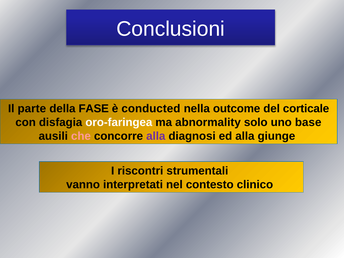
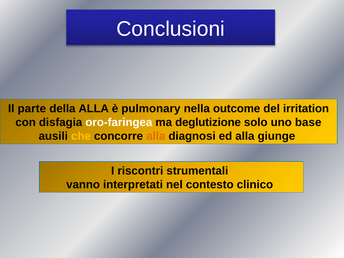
della FASE: FASE -> ALLA (94, 109)
conducted: conducted -> pulmonary (151, 109)
corticale: corticale -> irritation (306, 109)
abnormality: abnormality -> deglutizione (208, 122)
che colour: pink -> yellow (81, 136)
alla colour: purple -> orange (156, 136)
